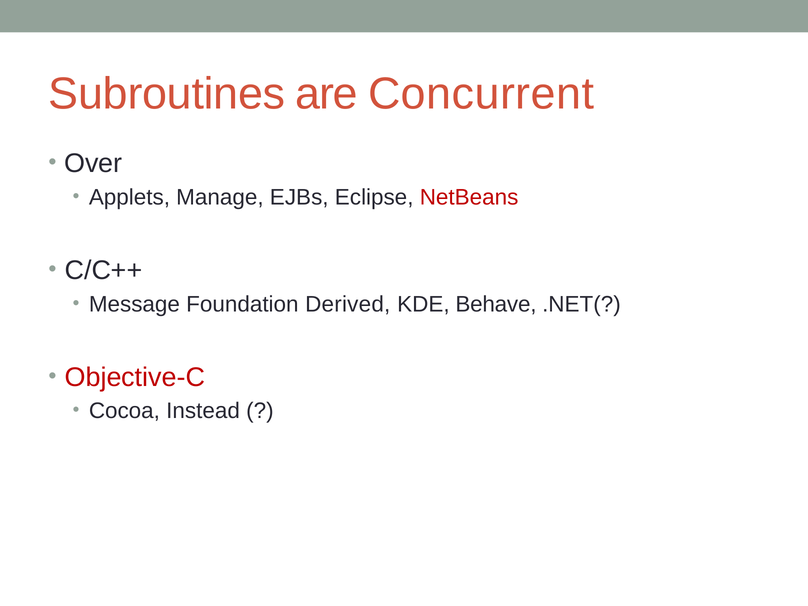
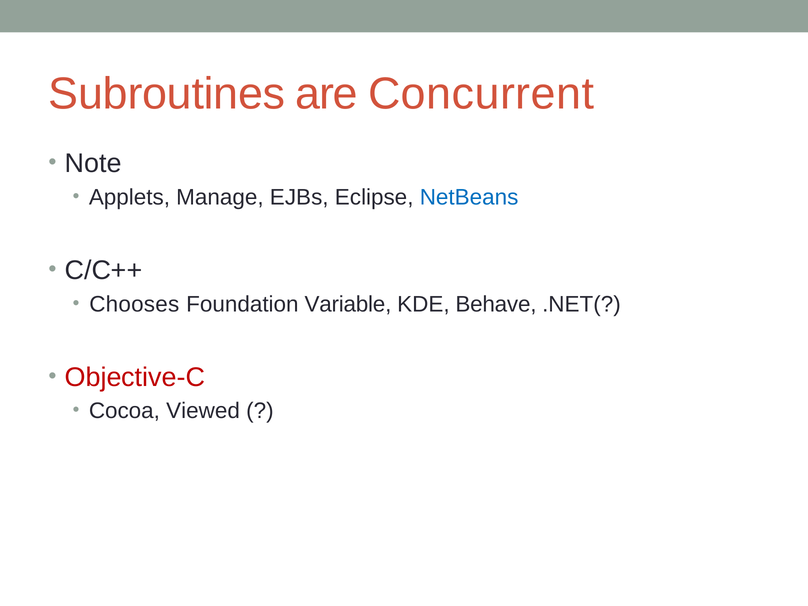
Over: Over -> Note (93, 163)
NetBeans colour: red -> blue (469, 197)
Message: Message -> Chooses (134, 304)
Derived: Derived -> Variable (348, 304)
Instead: Instead -> Viewed (203, 411)
